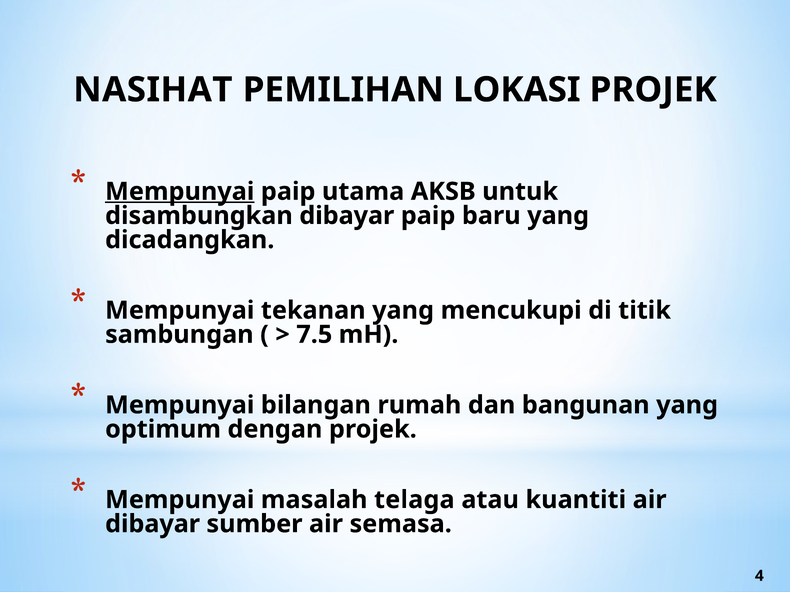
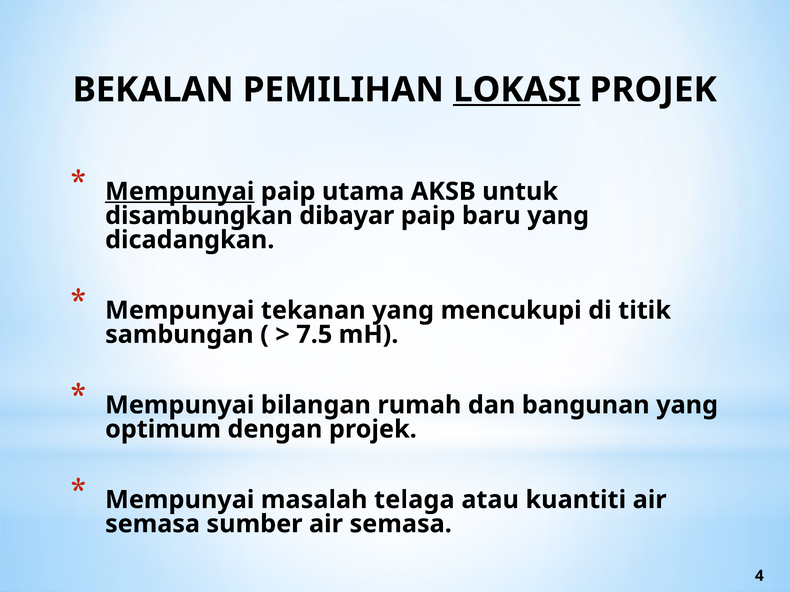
NASIHAT: NASIHAT -> BEKALAN (153, 90)
LOKASI underline: none -> present (517, 90)
dibayar: dibayar -> semasa (153, 524)
